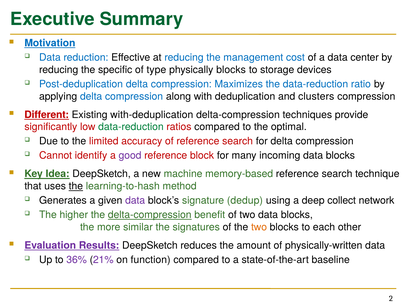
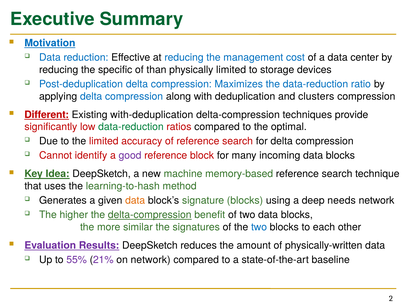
type: type -> than (156, 70)
physically blocks: blocks -> limited (231, 70)
the underline: present -> none (76, 186)
data colour: purple -> orange (135, 201)
signature dedup: dedup -> blocks (245, 201)
collect: collect -> needs (342, 201)
two colour: orange -> blue (259, 227)
36%: 36% -> 55% (77, 260)
on function: function -> network (151, 260)
